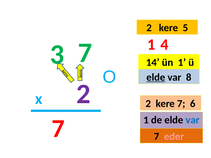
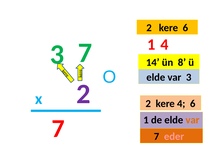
kere 5: 5 -> 6 (185, 28)
ün 1: 1 -> 8 (182, 63)
elde underline: present -> none (156, 77)
var 8: 8 -> 3 (189, 77)
kere 7: 7 -> 4 (181, 104)
var colour: blue -> orange (193, 120)
